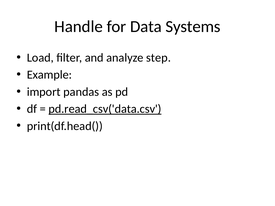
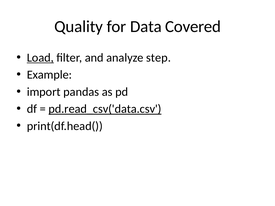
Handle: Handle -> Quality (79, 27)
Systems: Systems -> Covered (193, 27)
Load underline: none -> present (40, 58)
